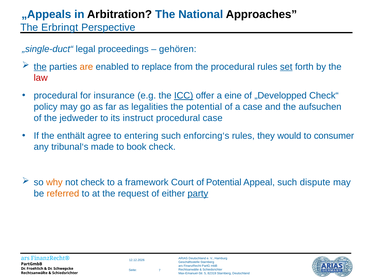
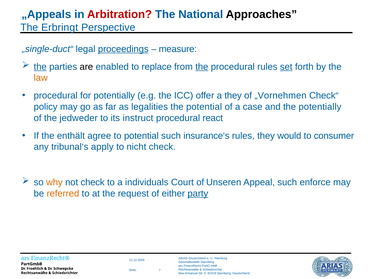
Arbitration colour: black -> red (120, 14)
proceedings underline: none -> present (123, 49)
gehören: gehören -> measure (178, 49)
are colour: orange -> black (86, 67)
the underline: none -> present (202, 67)
law colour: red -> orange (41, 78)
for insurance: insurance -> potentially (114, 96)
ICC underline: present -> none (184, 96)
a eine: eine -> they (233, 96)
„Developped: „Developped -> „Vornehmen (281, 96)
the aufsuchen: aufsuchen -> potentially (320, 107)
procedural case: case -> react (213, 118)
to entering: entering -> potential (141, 136)
enforcing‘s: enforcing‘s -> insurance‘s (206, 136)
made: made -> apply (102, 147)
book: book -> nicht (136, 147)
framework: framework -> individuals (147, 182)
of Potential: Potential -> Unseren (224, 182)
dispute: dispute -> enforce (315, 182)
